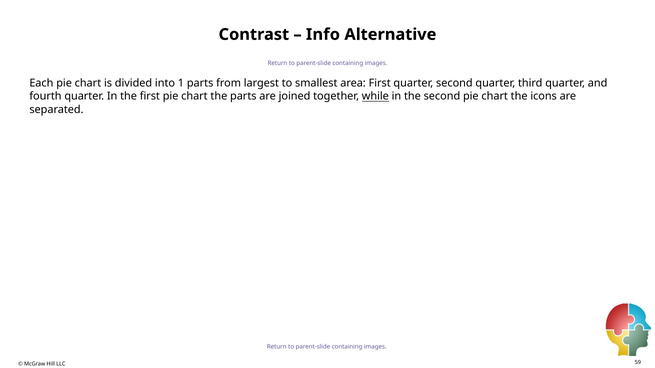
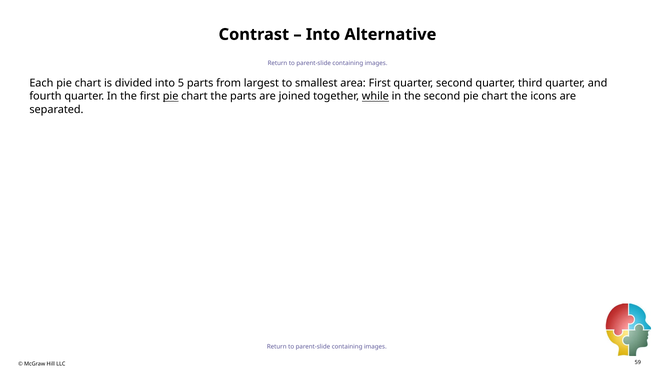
Info: Info -> Into (323, 35)
1: 1 -> 5 (181, 83)
pie underline: none -> present (171, 97)
